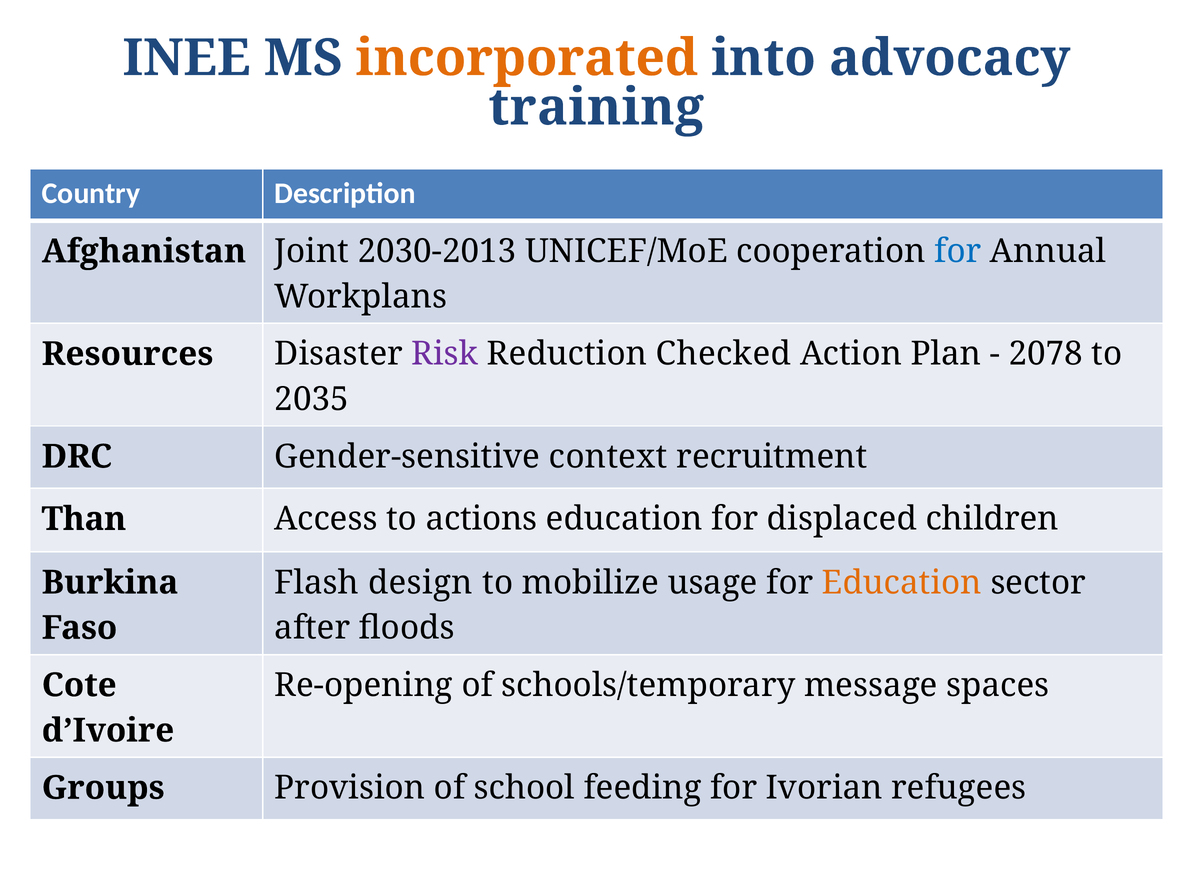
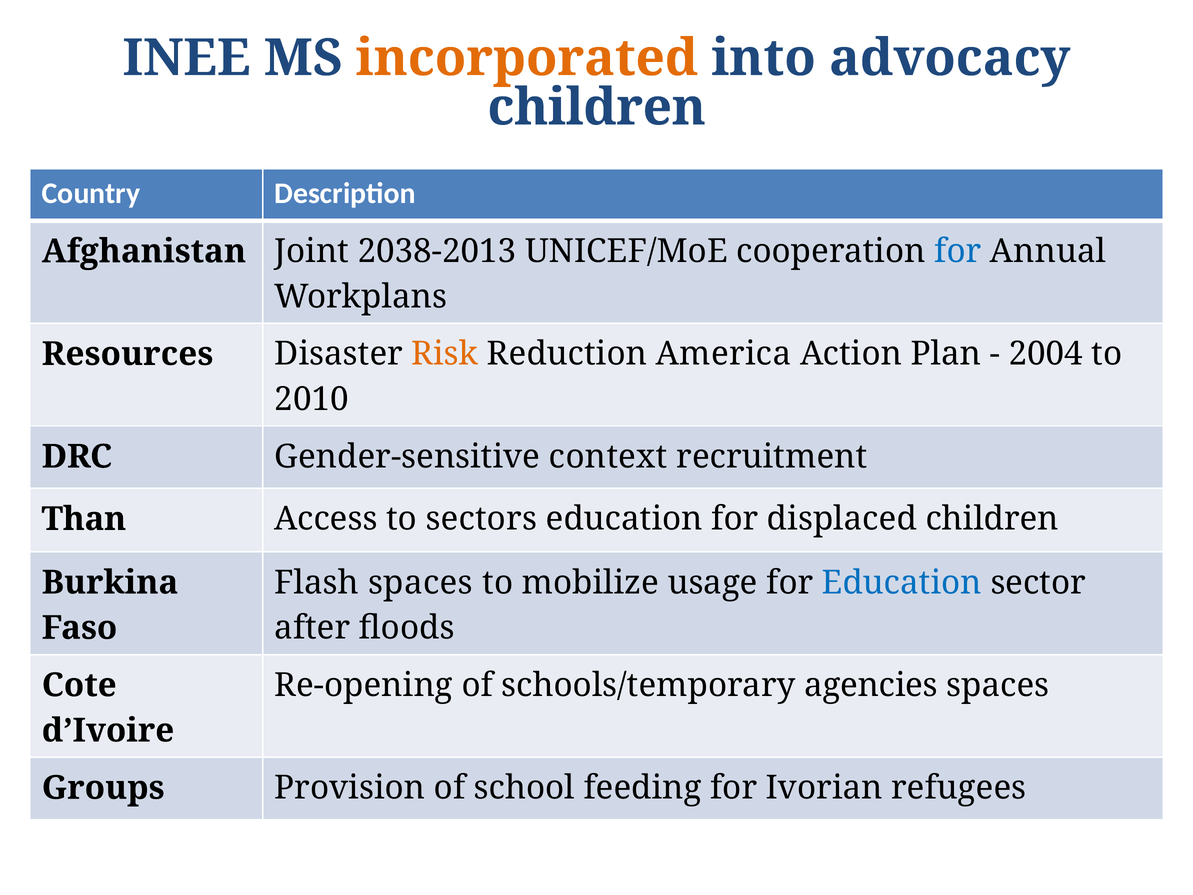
training: training -> children (597, 107)
2030-2013: 2030-2013 -> 2038-2013 (437, 251)
Risk colour: purple -> orange (445, 354)
Checked: Checked -> America (723, 354)
2078: 2078 -> 2004 (1046, 354)
2035: 2035 -> 2010 (312, 399)
actions: actions -> sectors (481, 519)
Flash design: design -> spaces (421, 582)
Education colour: orange -> blue (902, 582)
message: message -> agencies (871, 685)
